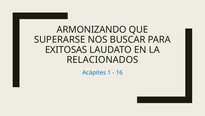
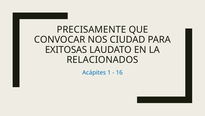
ARMONIZANDO: ARMONIZANDO -> PRECISAMENTE (91, 29)
SUPERARSE: SUPERARSE -> CONVOCAR (60, 39)
BUSCAR: BUSCAR -> CIUDAD (128, 39)
